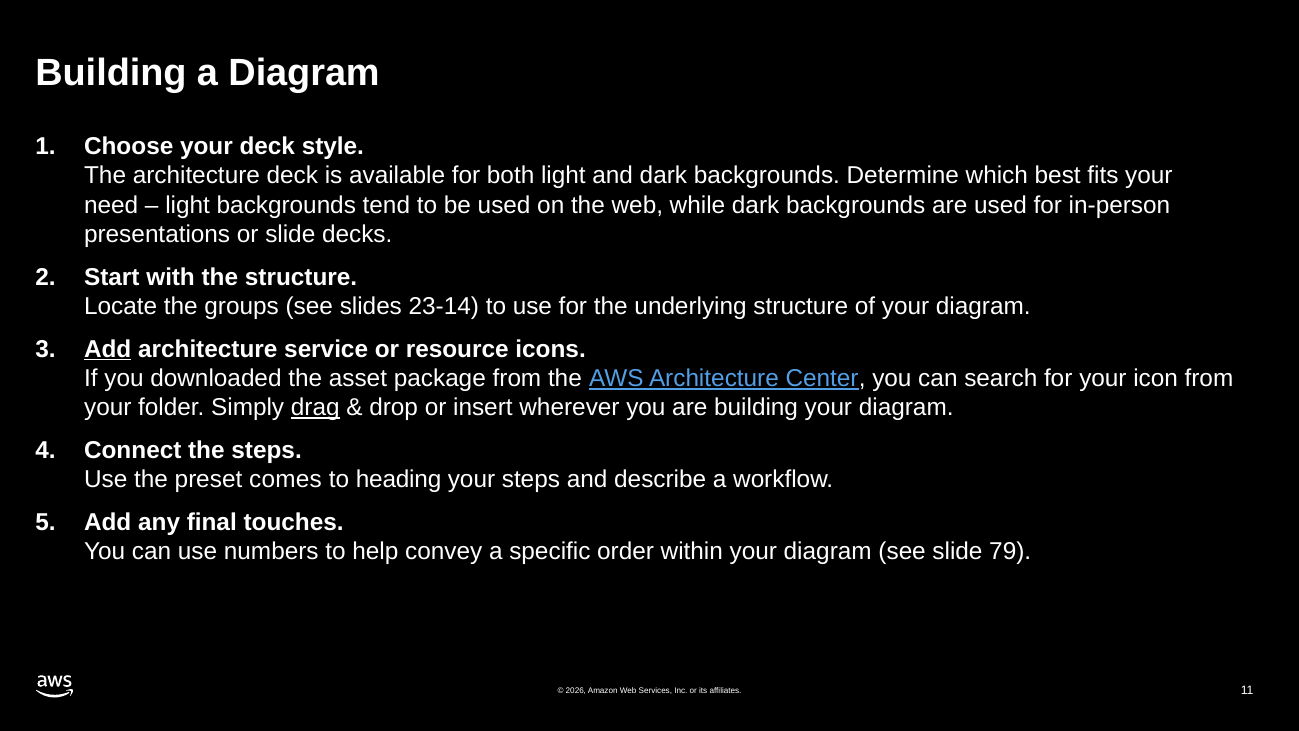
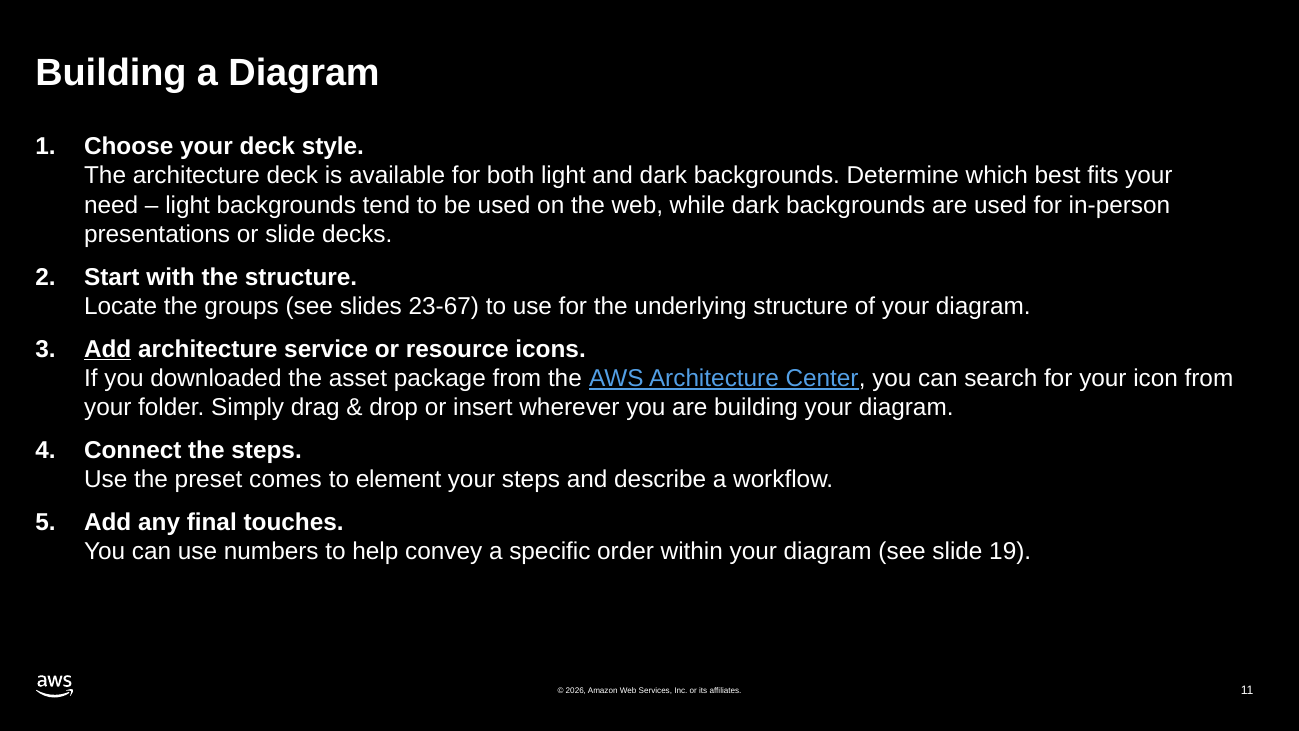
23-14: 23-14 -> 23-67 (444, 306)
drag underline: present -> none (315, 407)
heading: heading -> element (399, 479)
79: 79 -> 19 (1010, 551)
